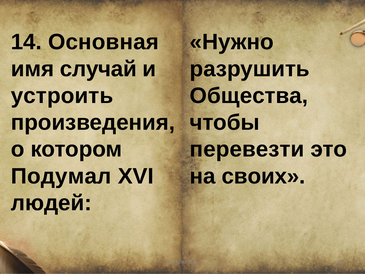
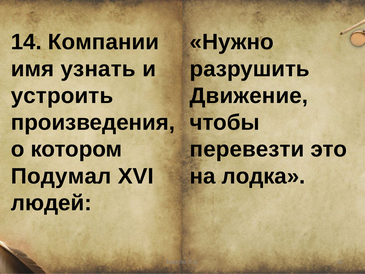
Основная: Основная -> Компании (104, 42)
случай: случай -> узнать (98, 69)
Общества: Общества -> Движение (249, 96)
своих: своих -> лодка (263, 176)
